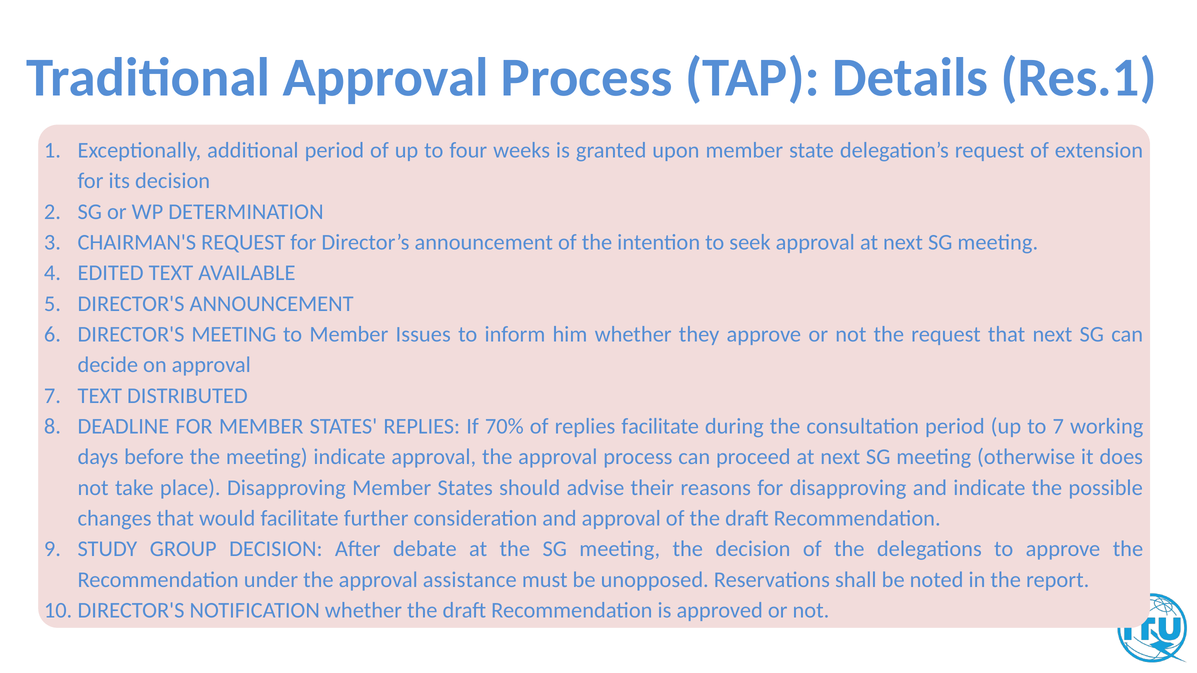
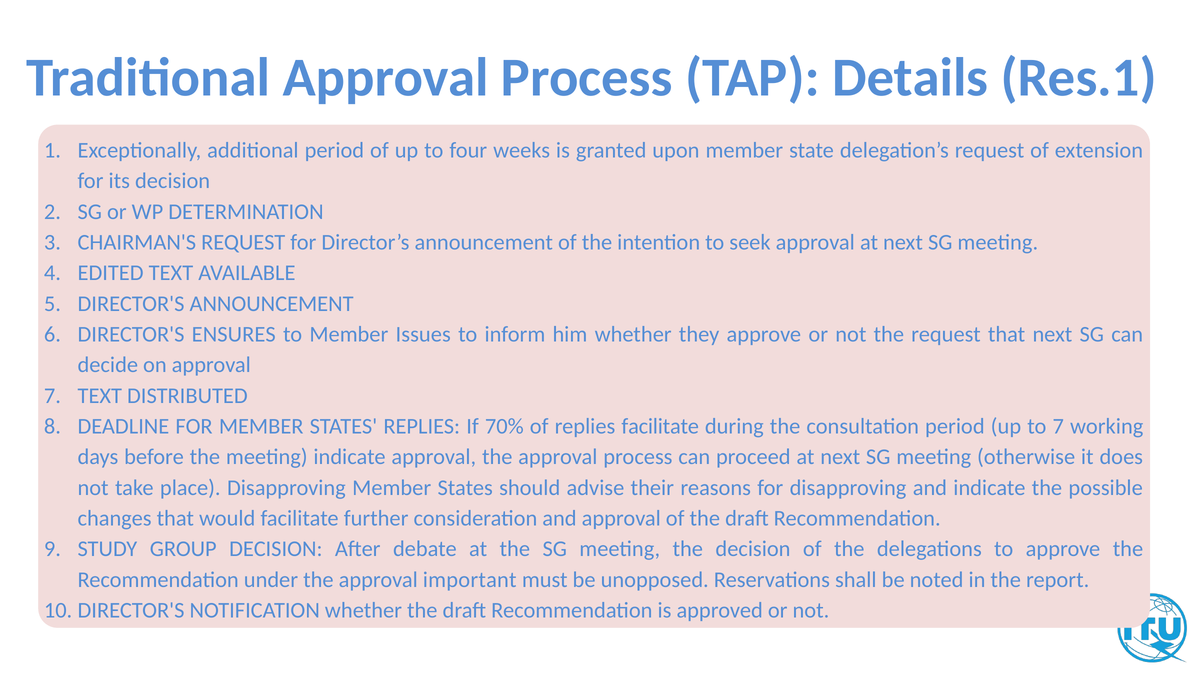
DIRECTOR'S MEETING: MEETING -> ENSURES (234, 334)
assistance: assistance -> important (470, 580)
